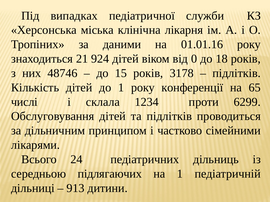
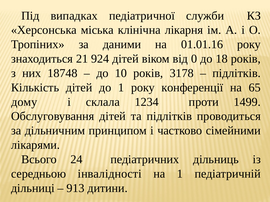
48746: 48746 -> 18748 (63, 73)
15: 15 -> 10 (121, 73)
числі: числі -> дому (24, 102)
6299: 6299 -> 1499 (247, 102)
підлягаючих: підлягаючих -> інвалідності (110, 174)
